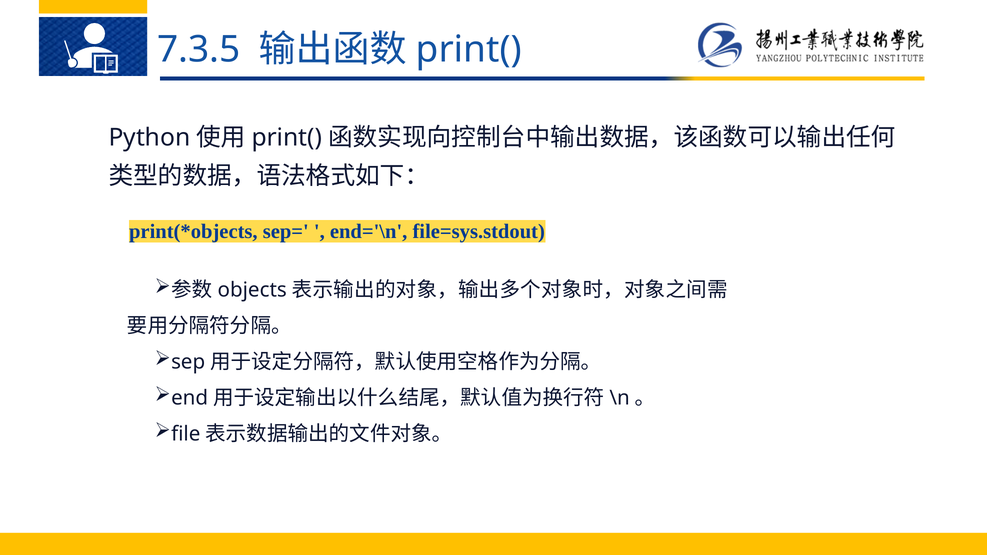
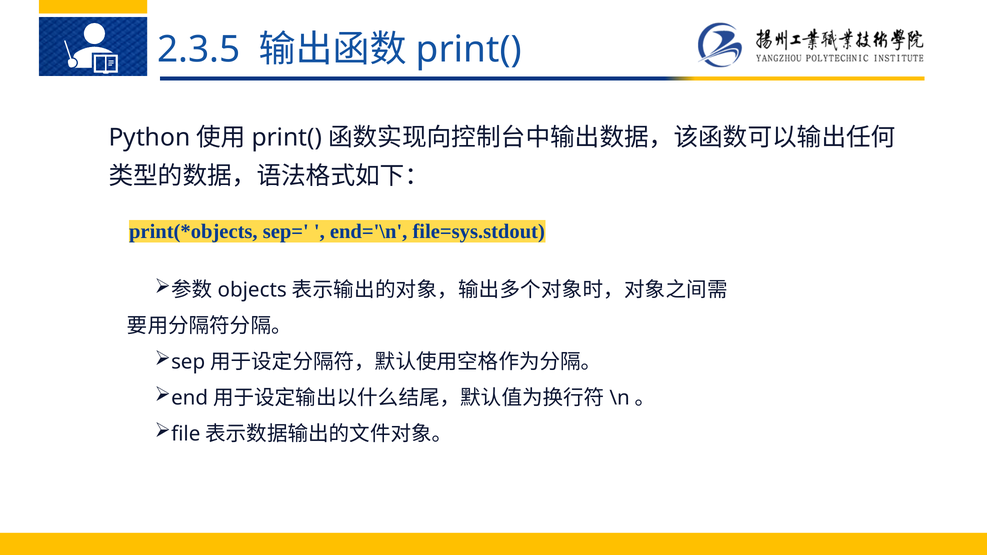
7.3.5: 7.3.5 -> 2.3.5 (199, 50)
